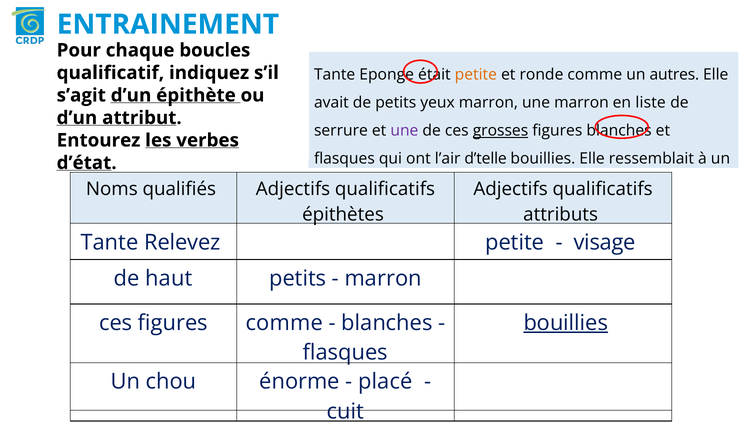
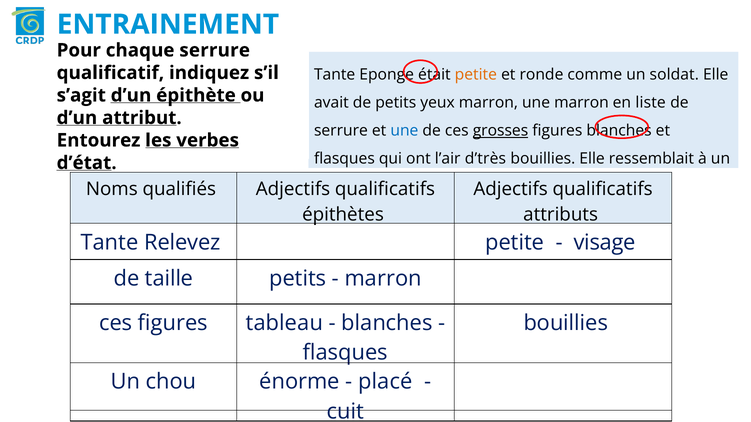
chaque boucles: boucles -> serrure (215, 50)
autres: autres -> soldat (674, 75)
une colour: purple -> blue (404, 131)
d’telle: d’telle -> d’très (485, 159)
haut: haut -> taille (169, 279)
figures comme: comme -> tableau (284, 323)
bouillies underline: present -> none (566, 323)
